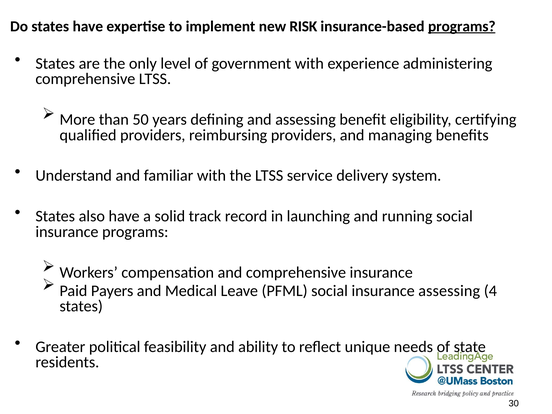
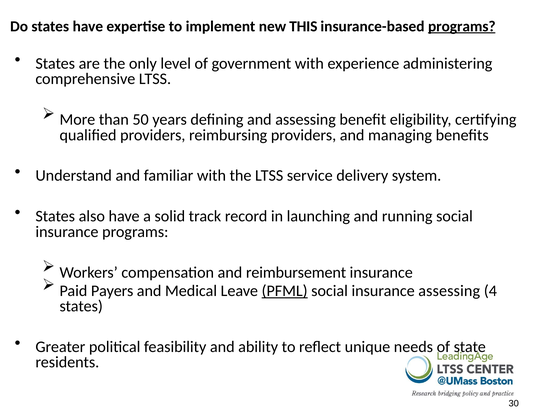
RISK: RISK -> THIS (303, 26)
and comprehensive: comprehensive -> reimbursement (296, 272)
PFML underline: none -> present (285, 291)
